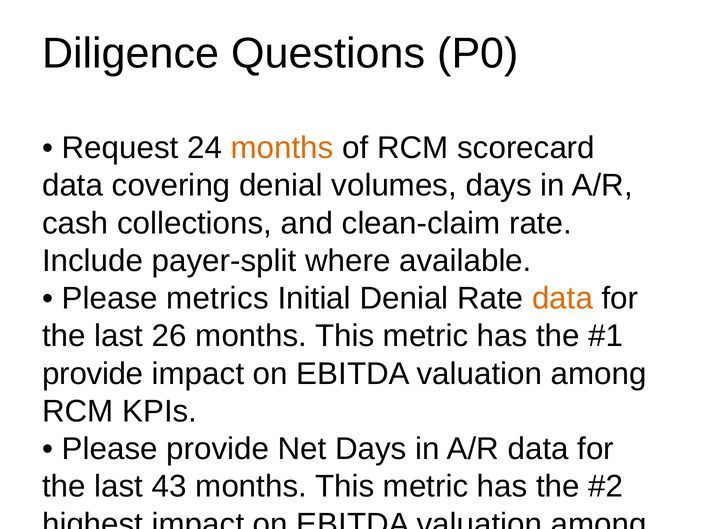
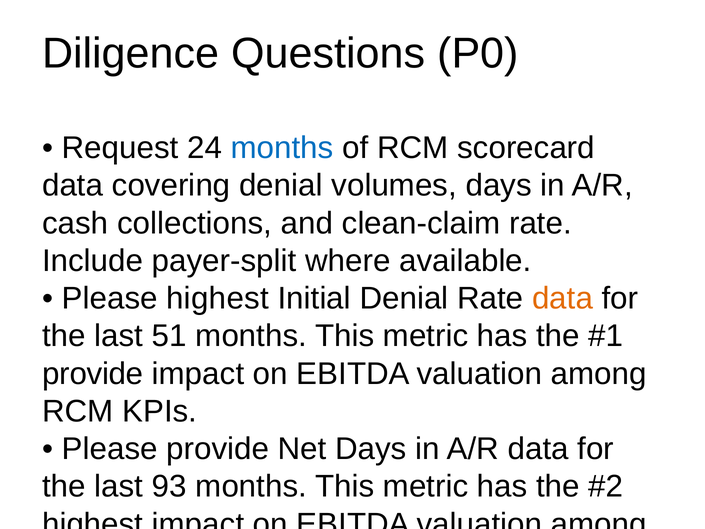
months colour: orange -> blue (282, 148)
Please metrics: metrics -> highest (218, 298)
26: 26 -> 51 (169, 336)
43: 43 -> 93 (169, 486)
